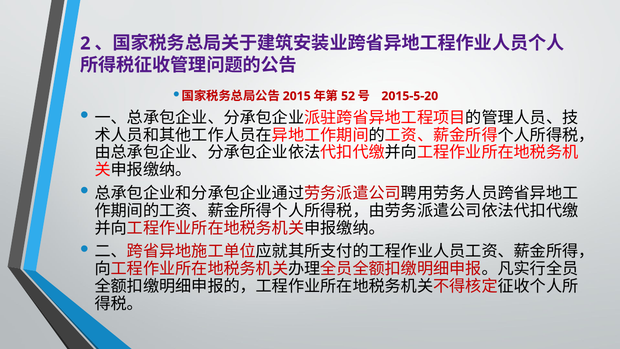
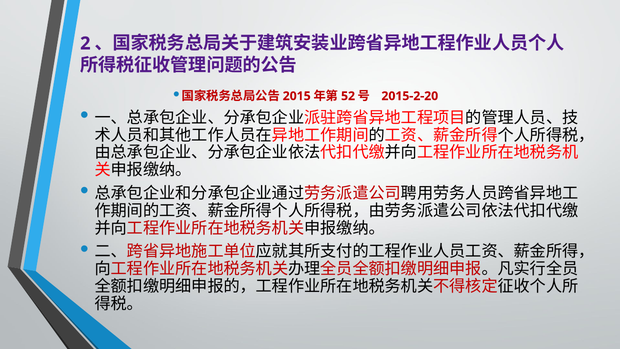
2015-5-20: 2015-5-20 -> 2015-2-20 (410, 96)
